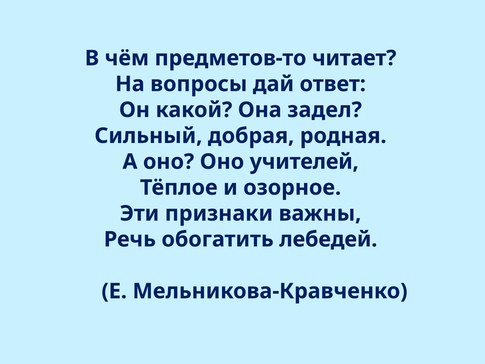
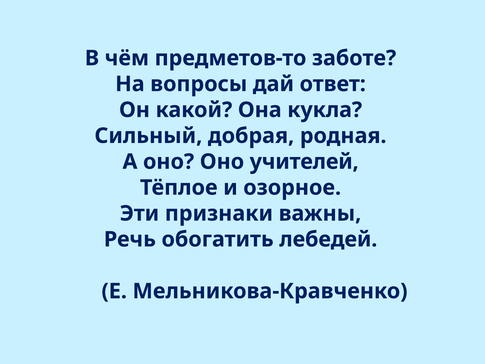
читает: читает -> заботе (354, 58)
задел: задел -> кукла (325, 110)
